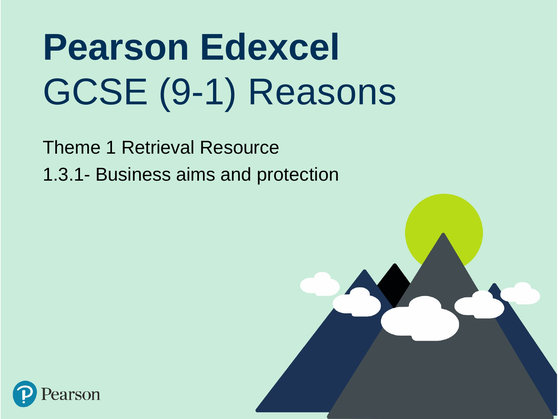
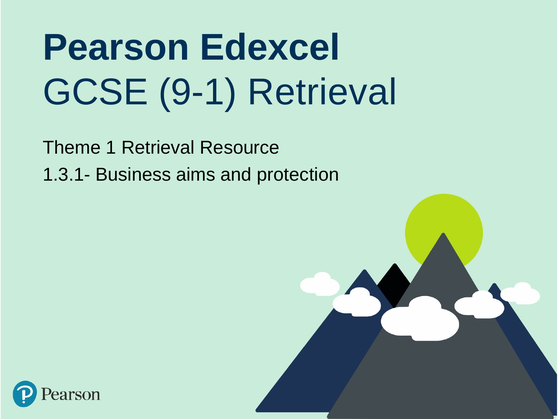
9-1 Reasons: Reasons -> Retrieval (322, 92)
